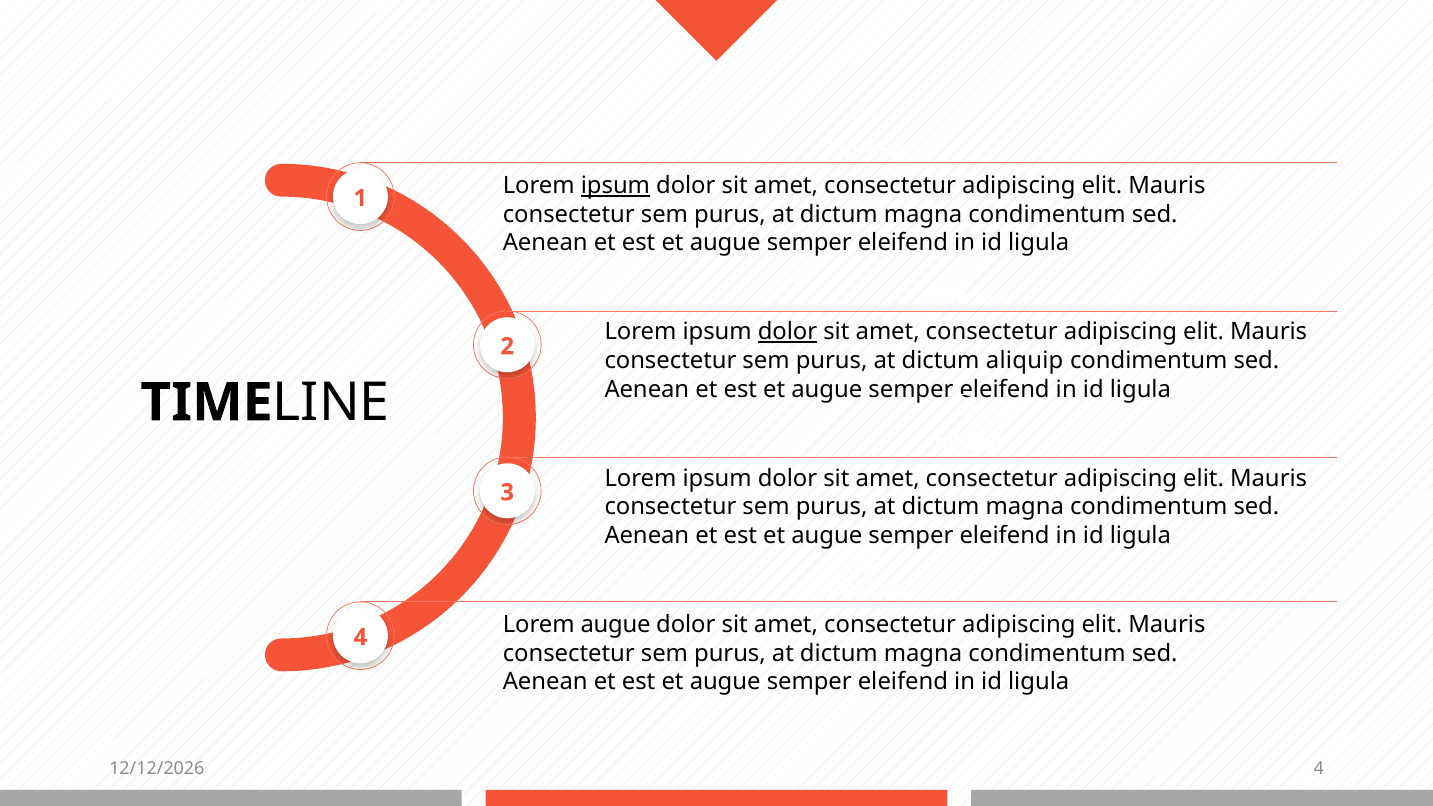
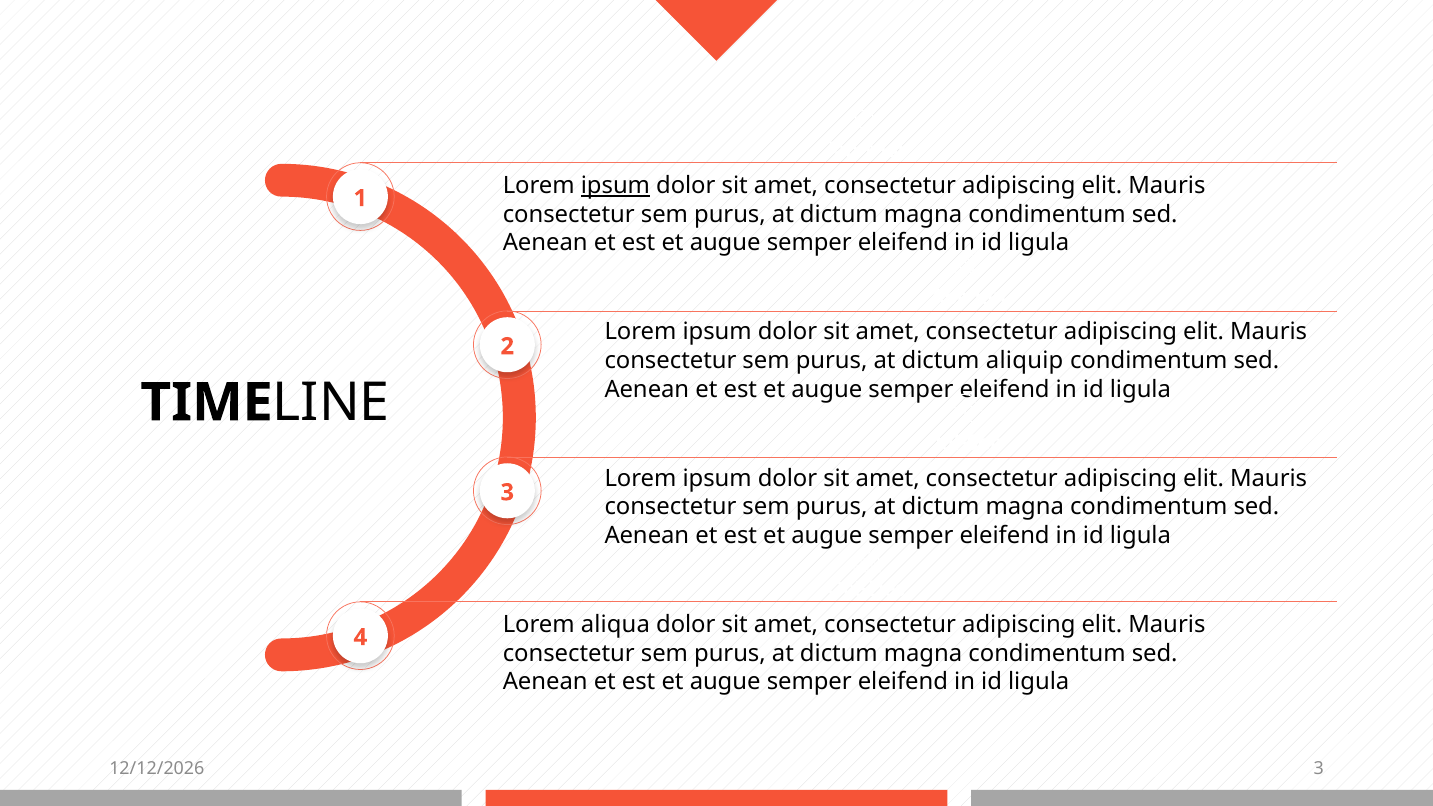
dolor underline: present -> none (788, 332)
Lorem augue: augue -> aliqua (615, 625)
4: 4 -> 3 (1319, 768)
